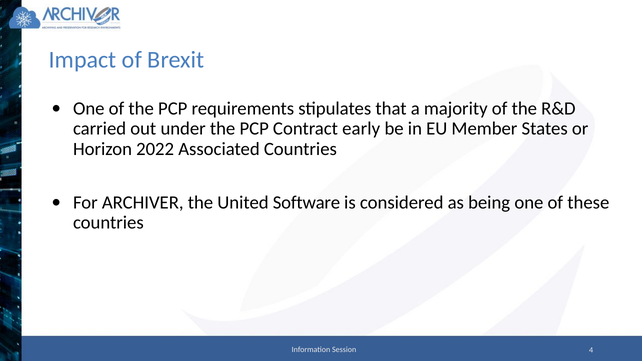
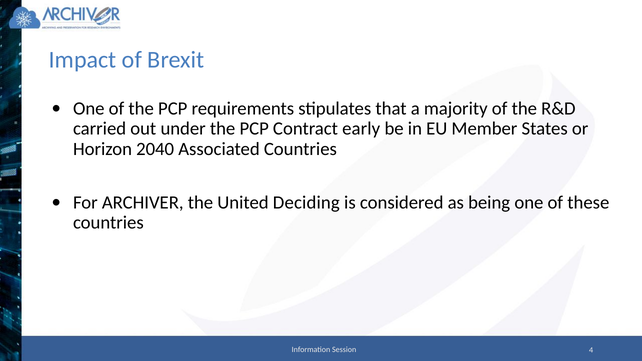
2022: 2022 -> 2040 (155, 149)
Software: Software -> Deciding (306, 203)
